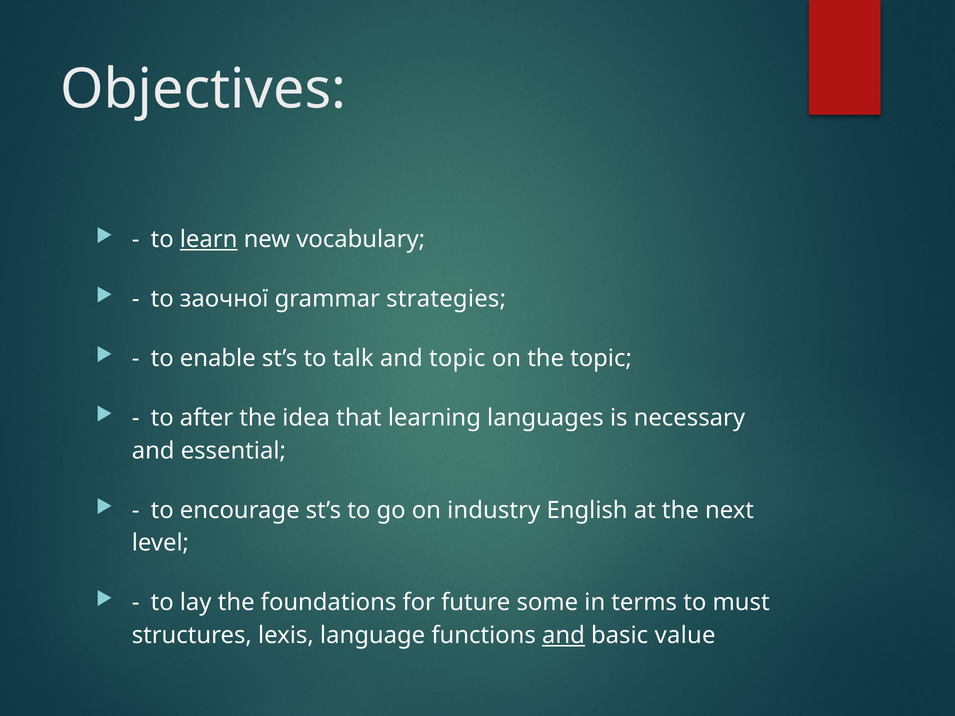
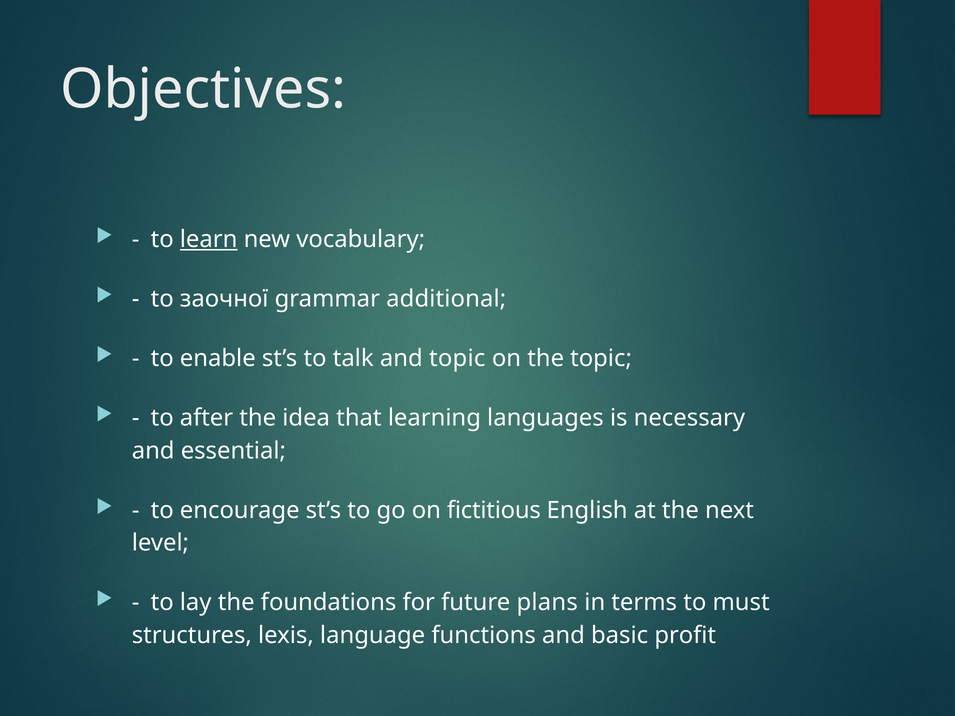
strategies: strategies -> additional (446, 299)
industry: industry -> fictitious (494, 510)
some: some -> plans (547, 603)
and underline: present -> none (563, 636)
value: value -> profit (685, 636)
